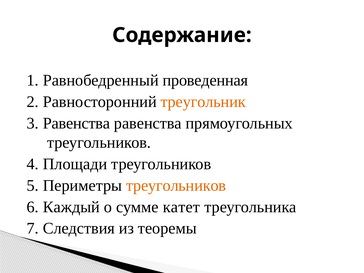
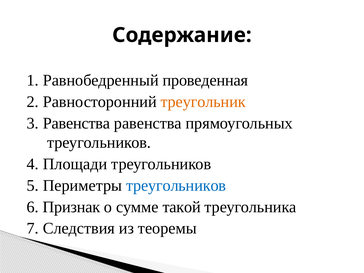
треугольников colour: orange -> blue (176, 186)
Каждый: Каждый -> Признак (71, 207)
катет: катет -> такой (182, 207)
